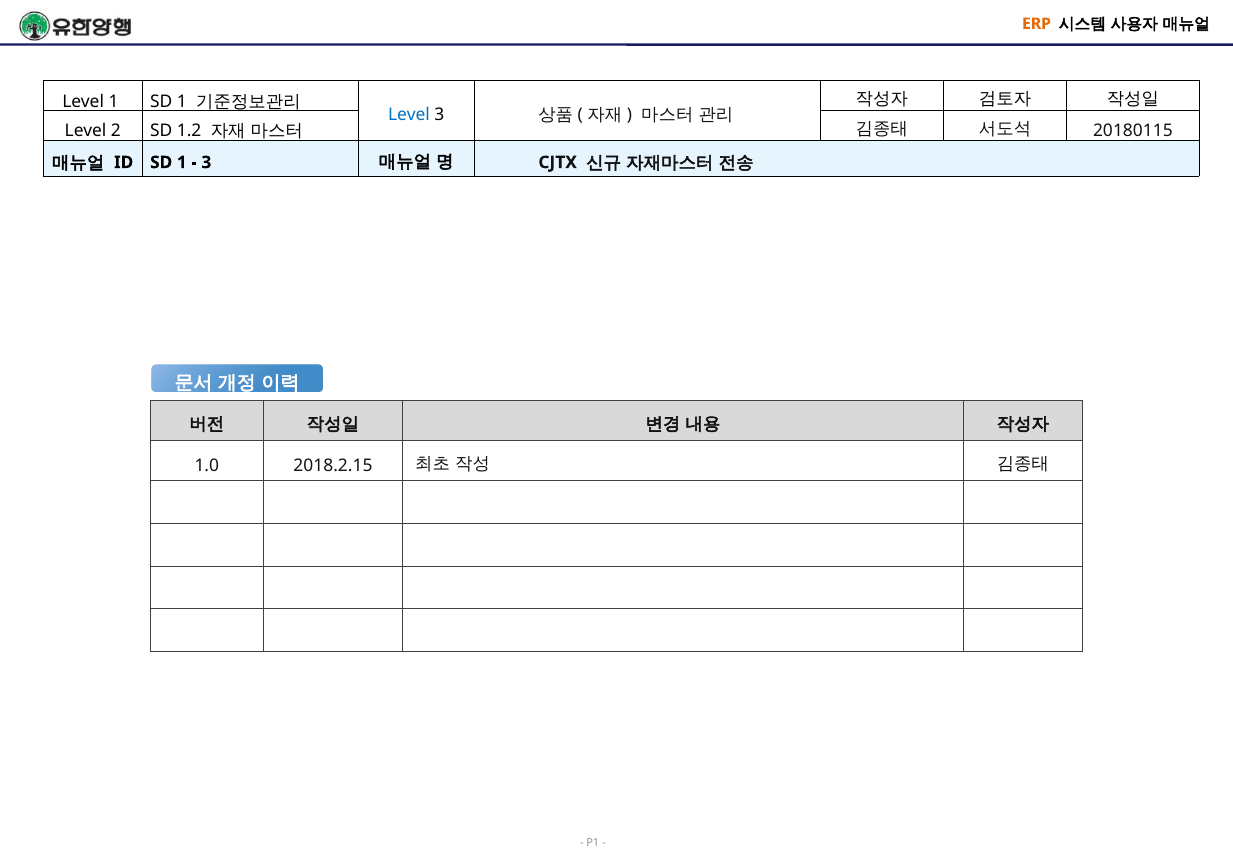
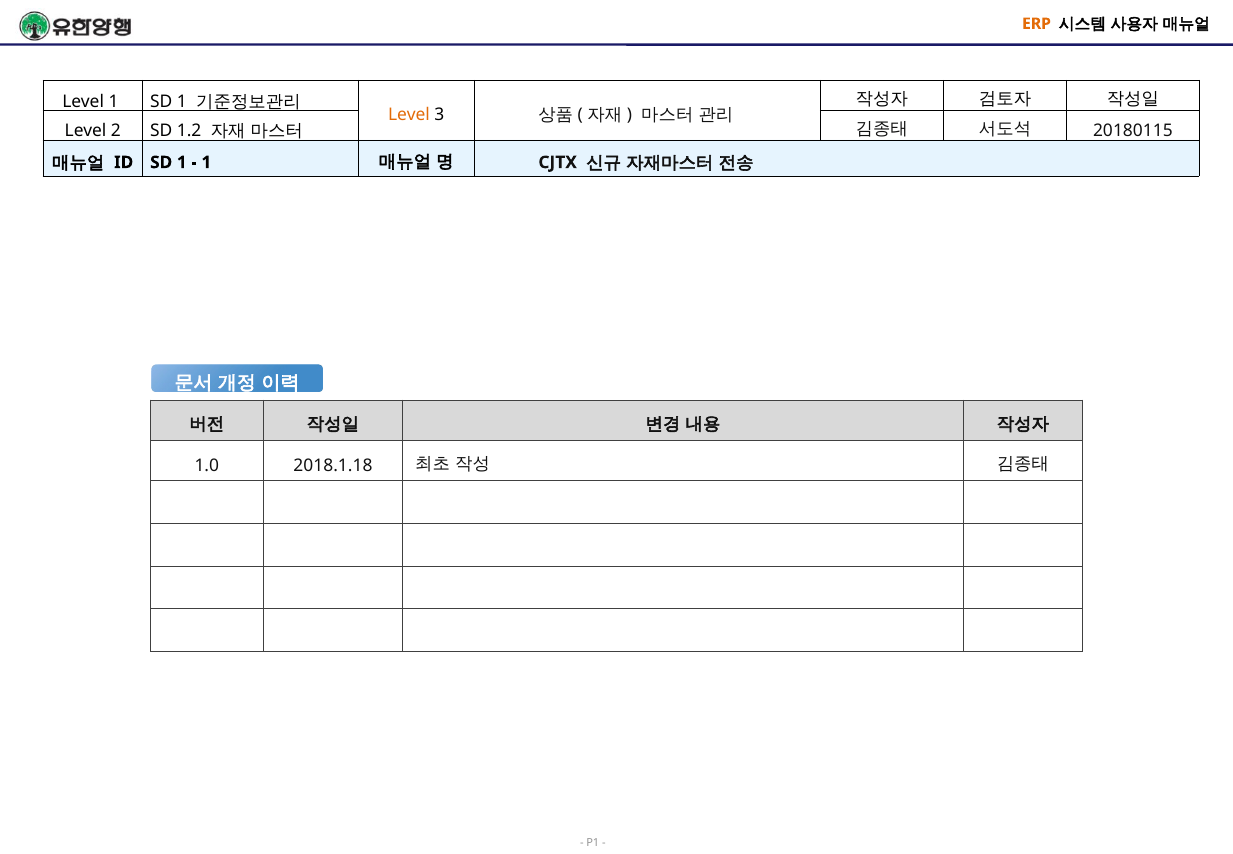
Level colour: blue -> orange (409, 115)
3: 3 -> 1 (206, 162)
2018.2.15: 2018.2.15 -> 2018.1.18 (333, 466)
